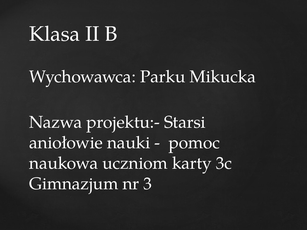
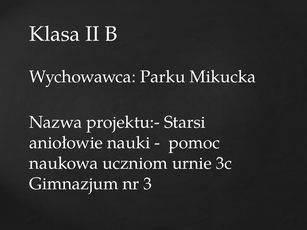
karty: karty -> urnie (192, 163)
